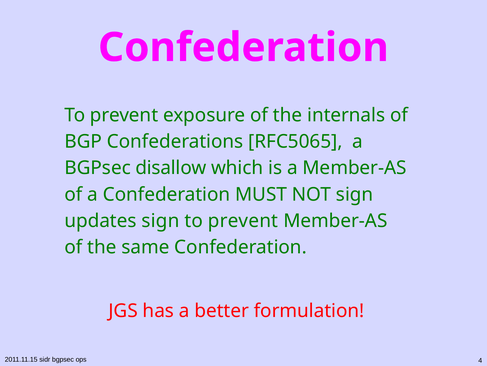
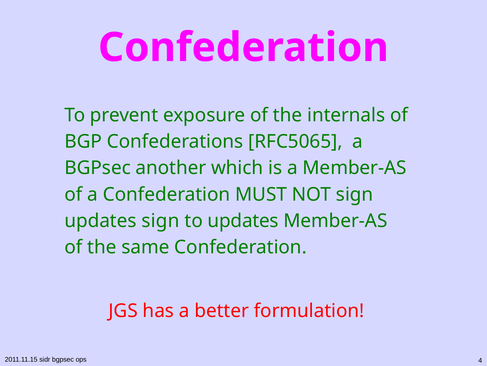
disallow: disallow -> another (171, 168)
prevent: prevent -> updates (243, 220)
